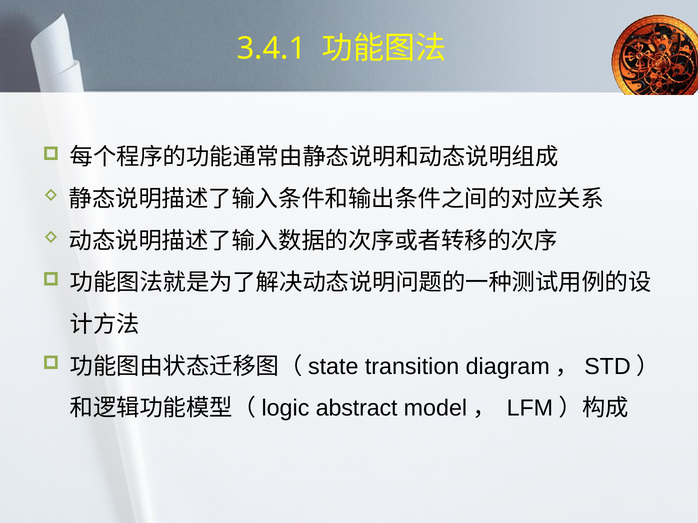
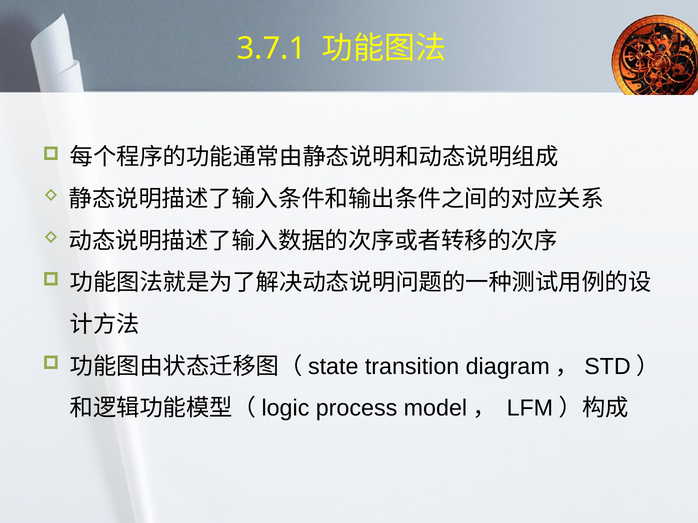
3.4.1: 3.4.1 -> 3.7.1 (272, 48)
abstract: abstract -> process (357, 409)
